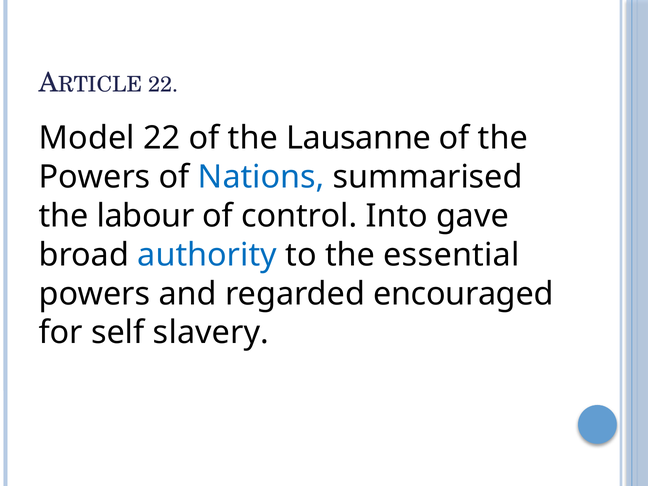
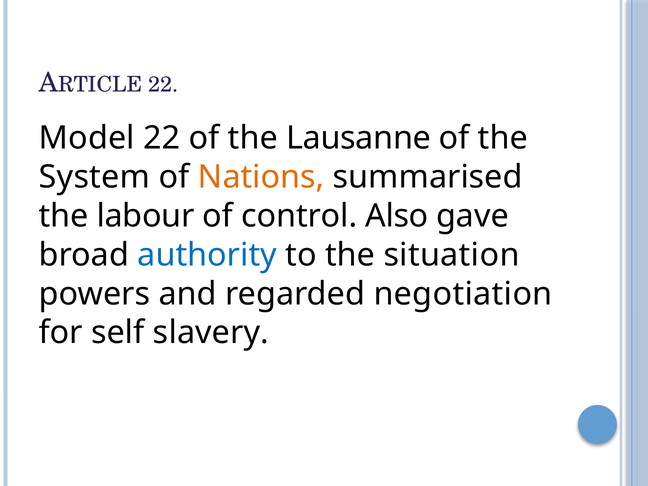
Powers: Powers -> System (94, 177)
Nations colour: blue -> orange (261, 177)
Into: Into -> Also (397, 216)
essential: essential -> situation (452, 255)
encouraged: encouraged -> negotiation (463, 294)
